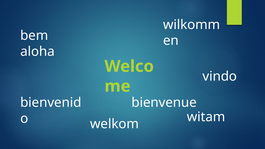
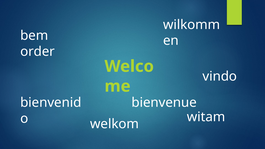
aloha: aloha -> order (37, 51)
